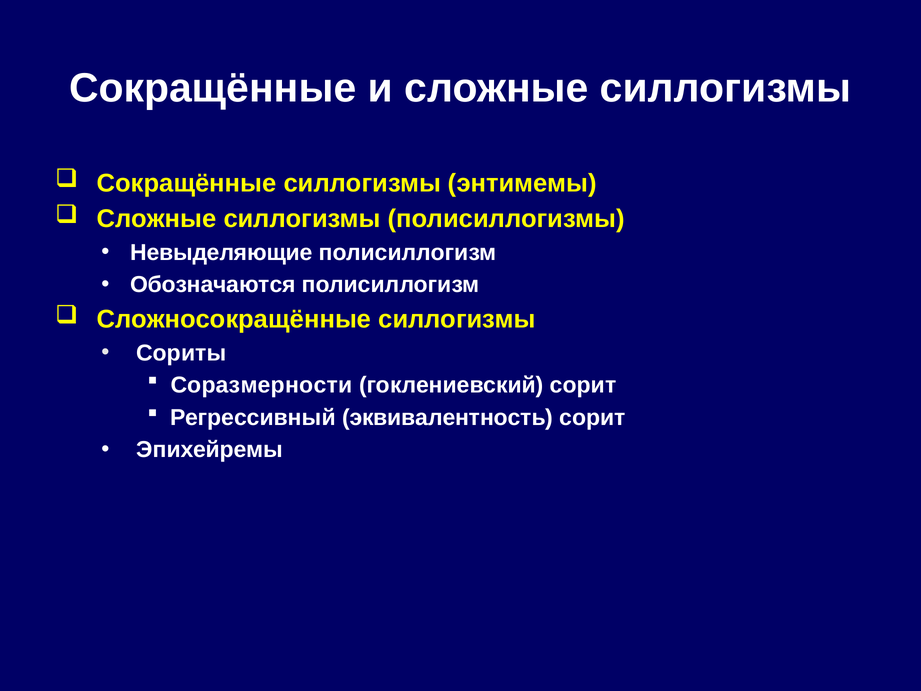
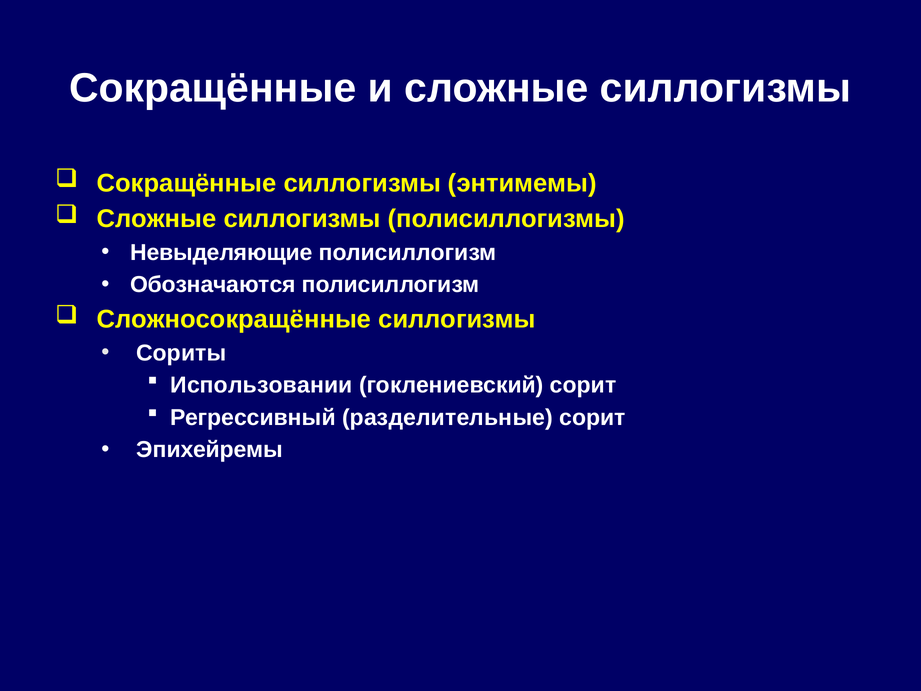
Соразмерности: Соразмерности -> Использовании (261, 385)
эквивалентность: эквивалентность -> разделительные (447, 417)
